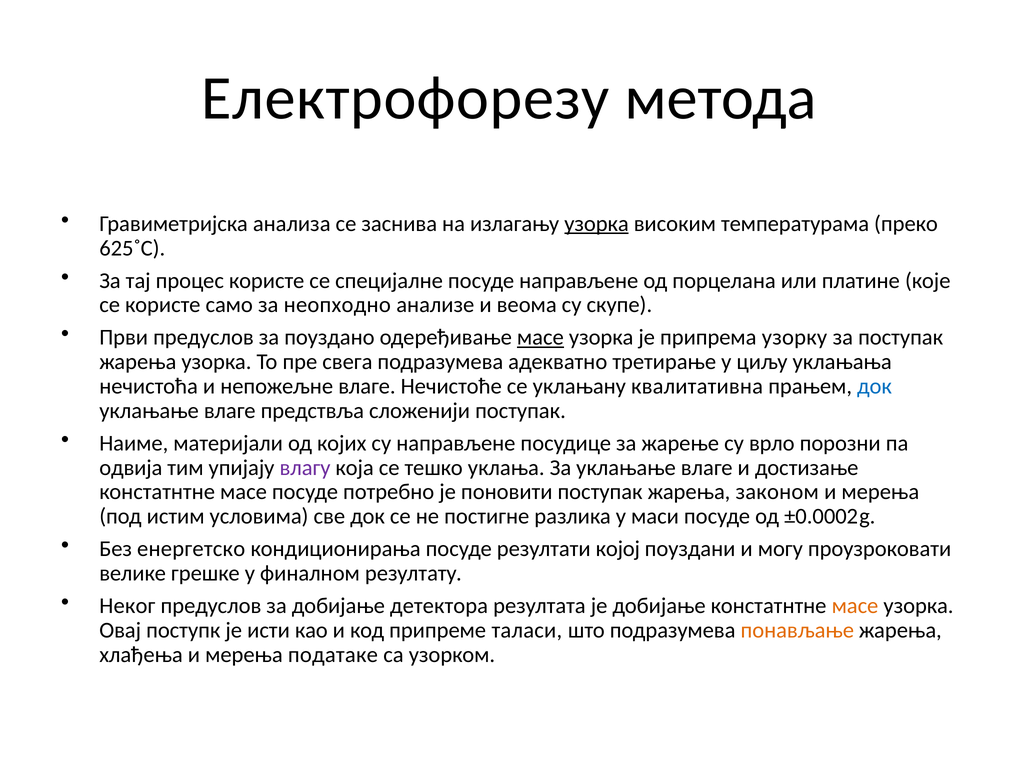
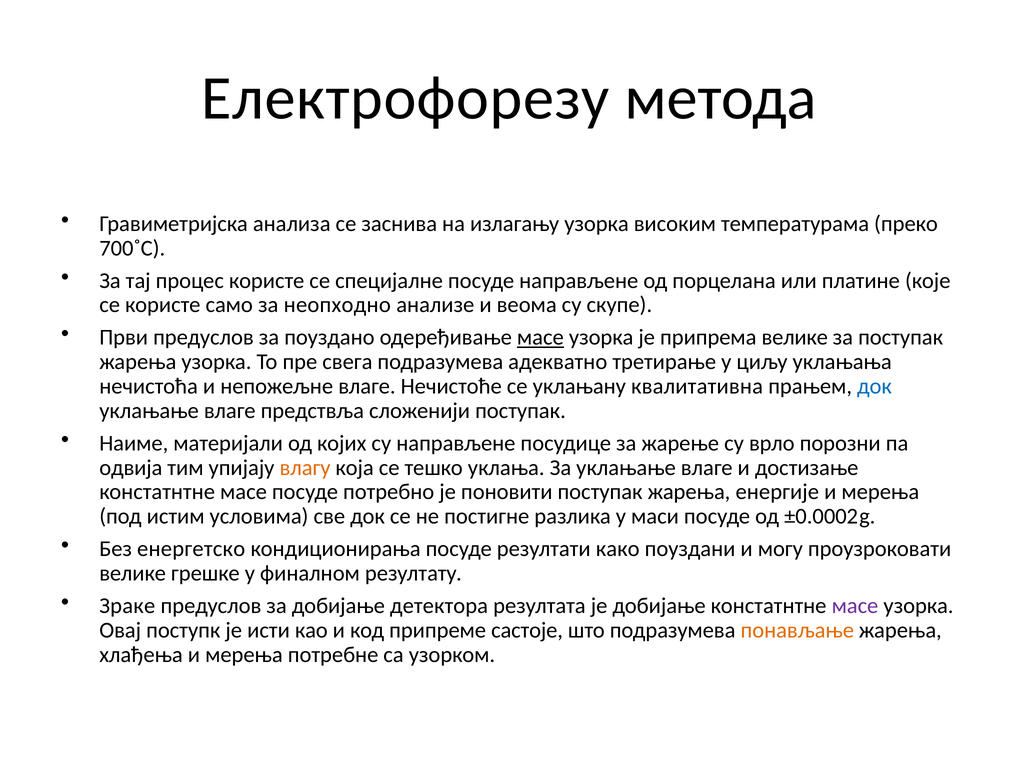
узорка underline: present -> none (597, 224)
625˚С: 625˚С -> 700˚С (132, 248)
припрема узорку: узорку -> велике (795, 338)
влагу colour: purple -> orange (305, 468)
законом: законом -> енергије (777, 492)
којој: којој -> како (618, 549)
Неког: Неког -> Зраке (127, 606)
масе colour: orange -> purple (855, 606)
таласи: таласи -> састоје (527, 631)
податаке: податаке -> потребне (333, 655)
